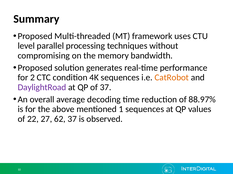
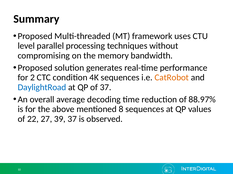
DaylightRoad colour: purple -> blue (42, 88)
1: 1 -> 8 (121, 110)
62: 62 -> 39 (60, 119)
